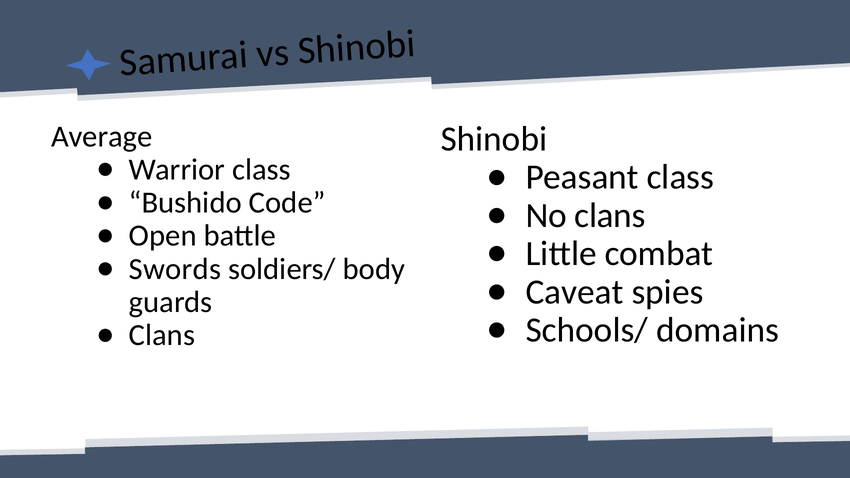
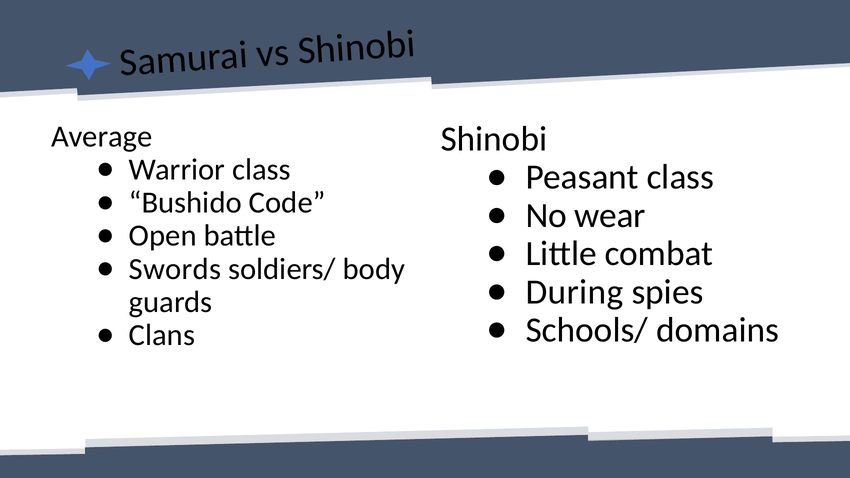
No clans: clans -> wear (610, 215)
Caveat: Caveat -> During (574, 292)
